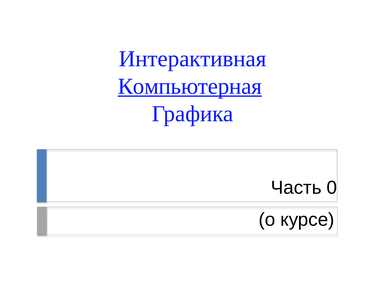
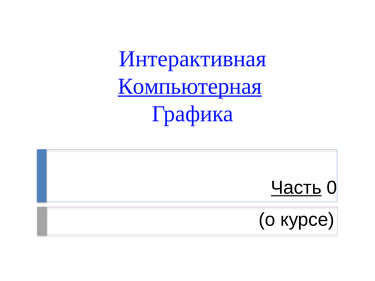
Часть underline: none -> present (296, 188)
